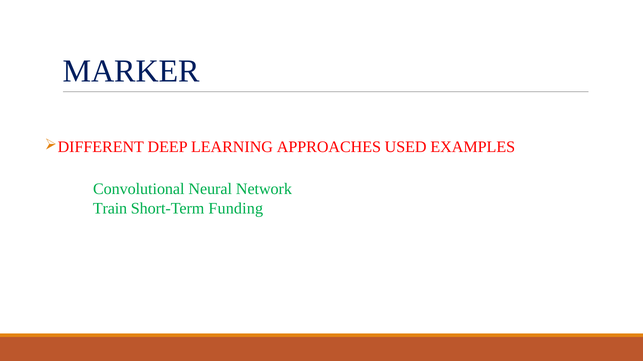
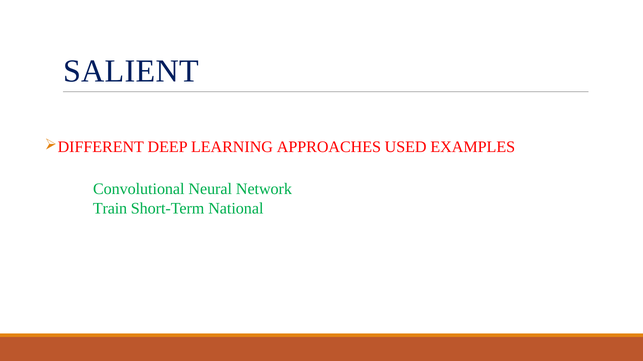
MARKER: MARKER -> SALIENT (131, 71)
Funding: Funding -> National (236, 209)
